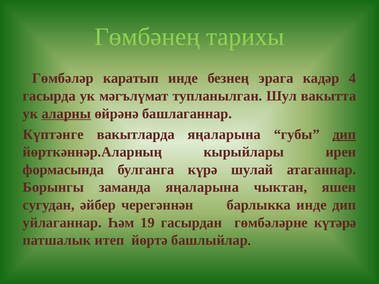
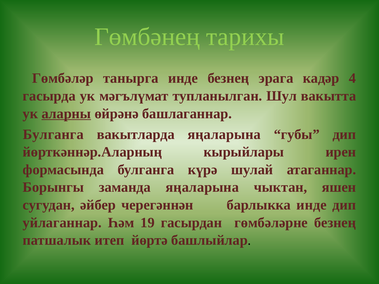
каратып: каратып -> танырга (131, 78)
Күптәнге: Күптәнге -> Булганга (53, 134)
дип underline: present -> none (344, 134)
гөмбәләрне күтәрә: күтәрә -> безнең (335, 223)
